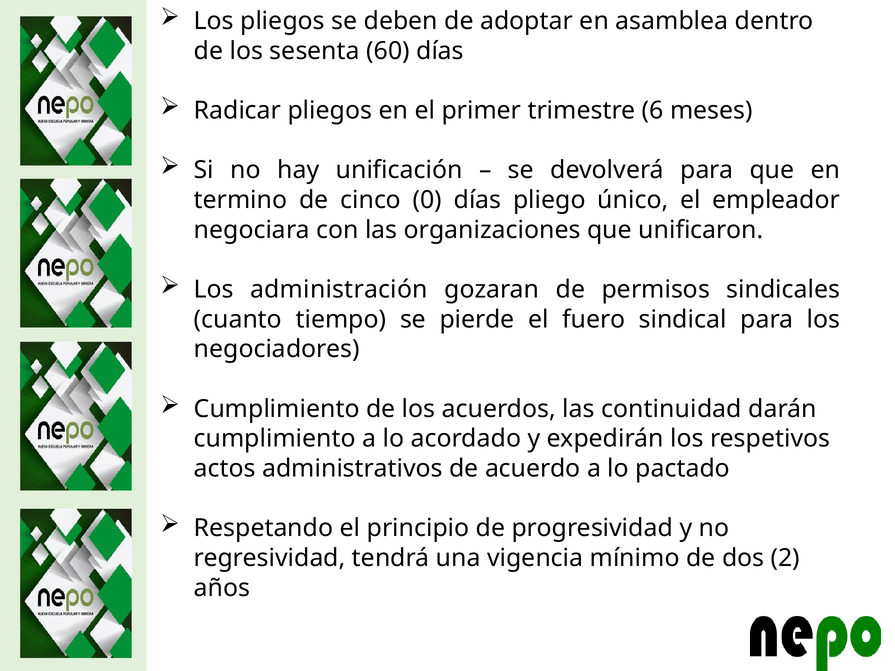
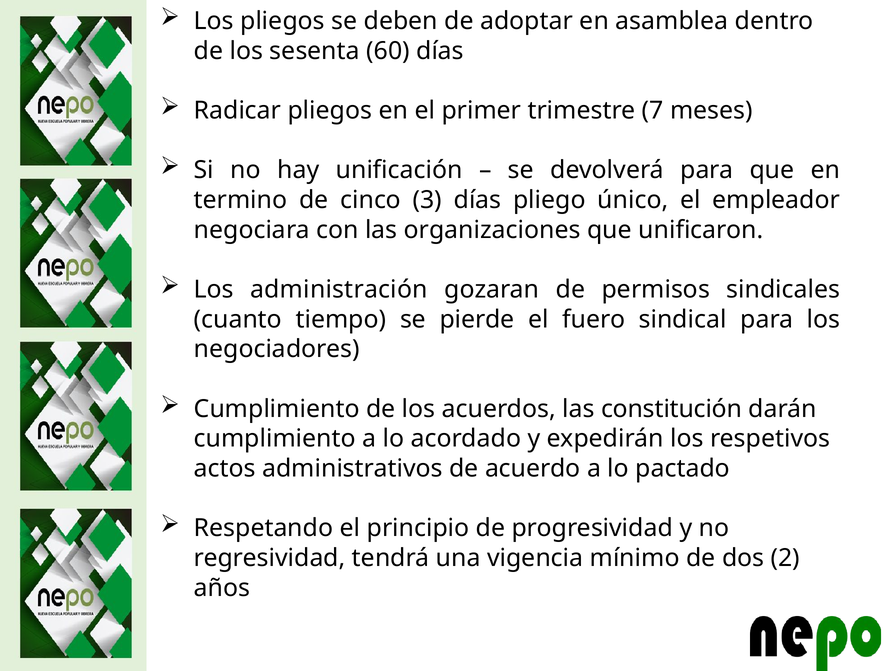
6: 6 -> 7 (653, 111)
0: 0 -> 3 (427, 200)
continuidad: continuidad -> constitución (672, 409)
